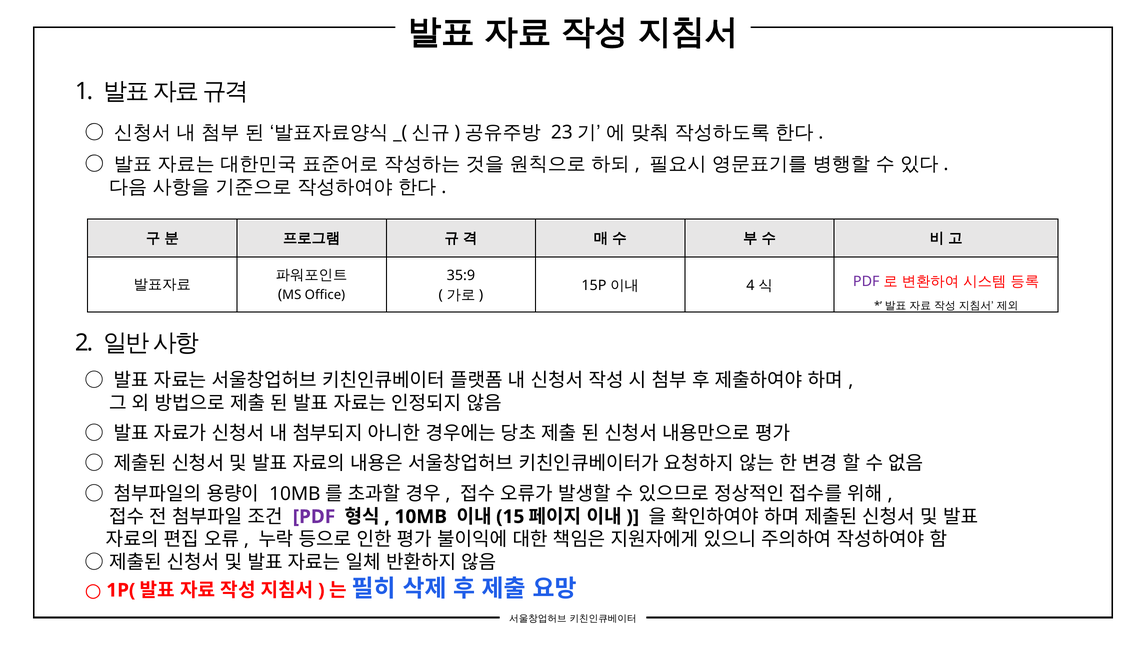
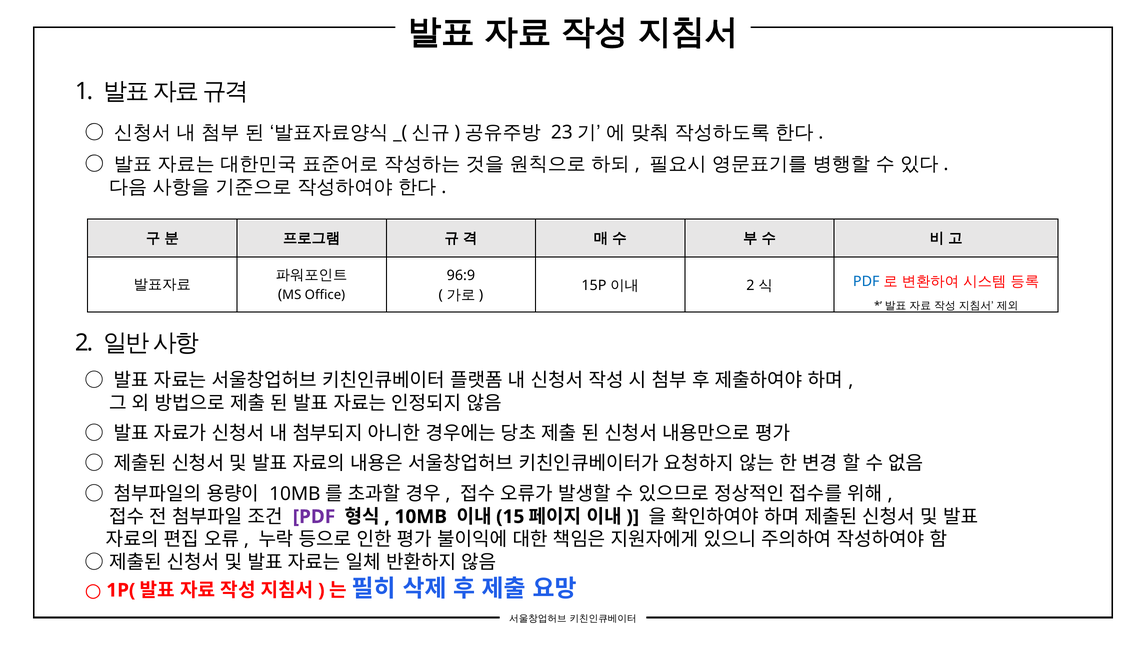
35:9: 35:9 -> 96:9 (461, 275)
4: 4 -> 2 (750, 285)
PDF colour: purple -> blue (866, 282)
